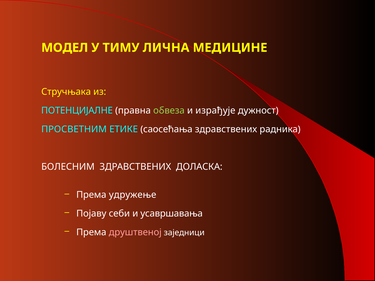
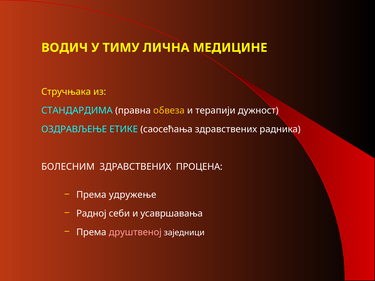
МОДЕЛ: МОДЕЛ -> ВОДИЧ (65, 48)
ПОТЕНЦИЈАЛНЕ: ПОТЕНЦИЈАЛНЕ -> СТАНДАРДИМА (77, 111)
обвеза colour: light green -> yellow (169, 111)
израђује: израђује -> терапији (215, 111)
ПРОСВЕТНИМ: ПРОСВЕТНИМ -> ОЗДРАВЉЕЊЕ (74, 129)
ДОЛАСКА: ДОЛАСКА -> ПРОЦЕНА (199, 167)
Појаву: Појаву -> Радној (91, 214)
